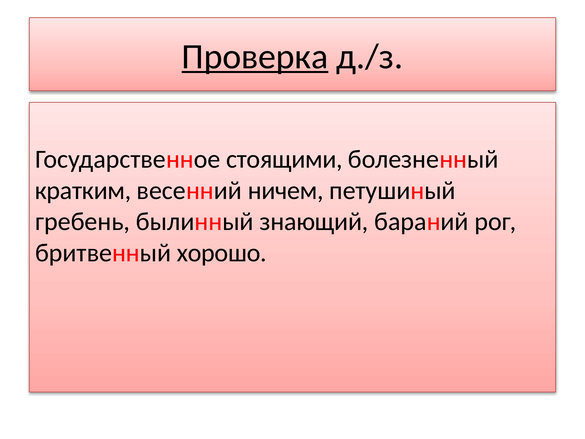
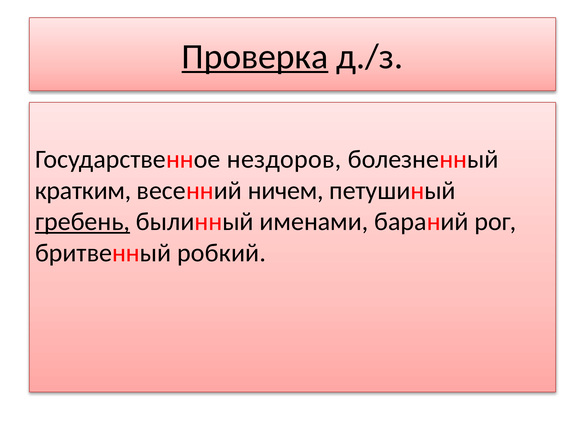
стоящими: стоящими -> нездоров (284, 159)
гребень underline: none -> present (83, 222)
знающий: знающий -> именами (314, 222)
хорошо: хорошо -> робкий (222, 253)
